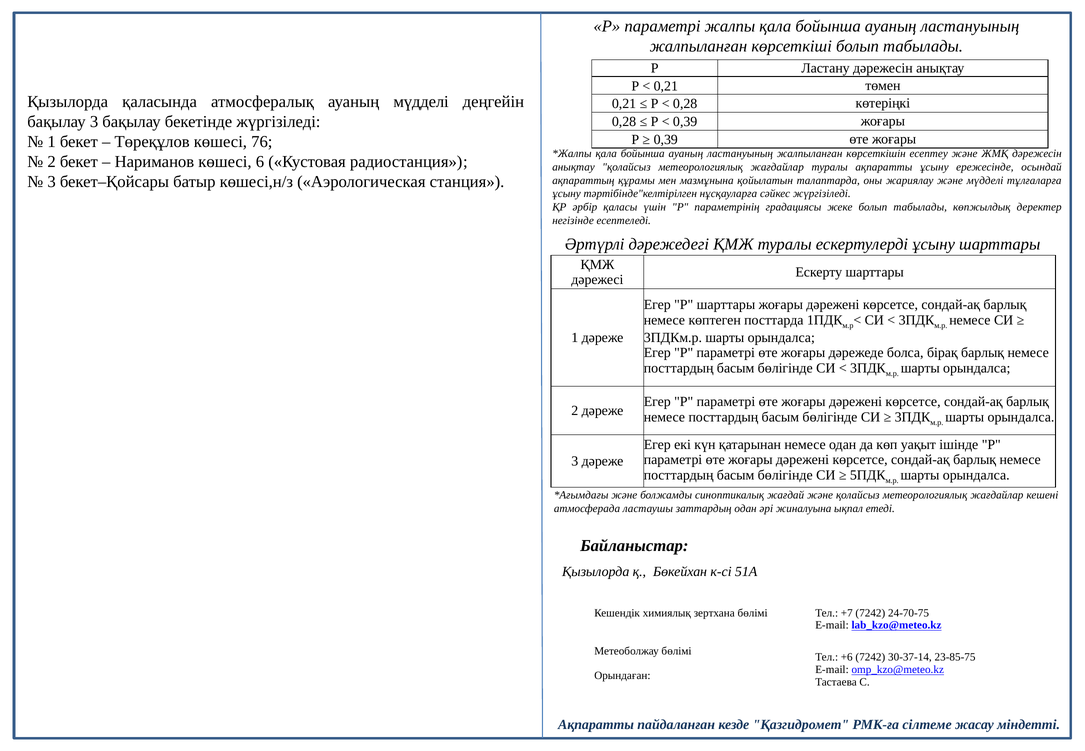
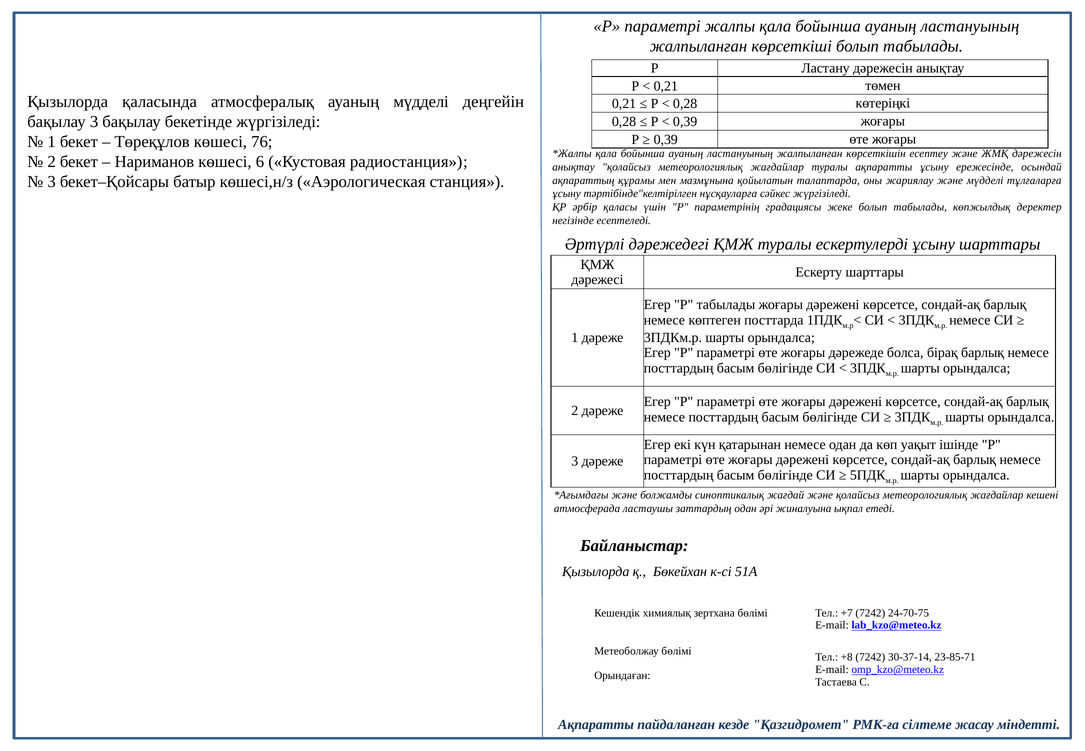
Р шарттары: шарттары -> табылады (726, 305)
+6: +6 -> +8 (847, 657)
23-85-75: 23-85-75 -> 23-85-71 (955, 657)
